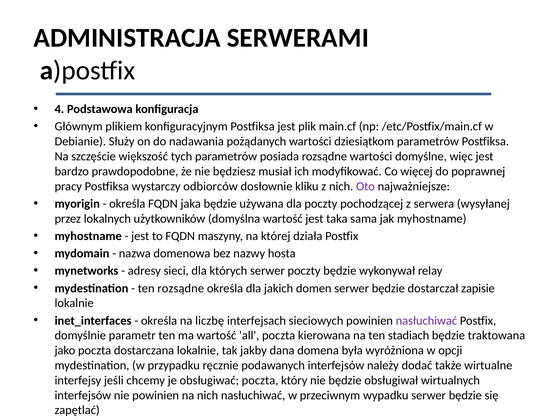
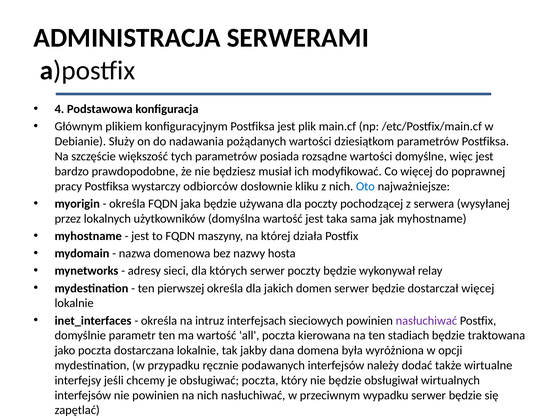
Oto colour: purple -> blue (365, 186)
ten rozsądne: rozsądne -> pierwszej (181, 288)
dostarczał zapisie: zapisie -> więcej (478, 288)
liczbę: liczbę -> intruz (210, 321)
